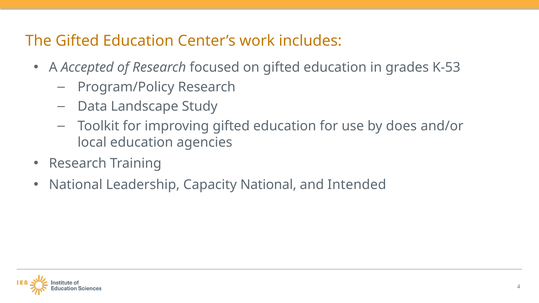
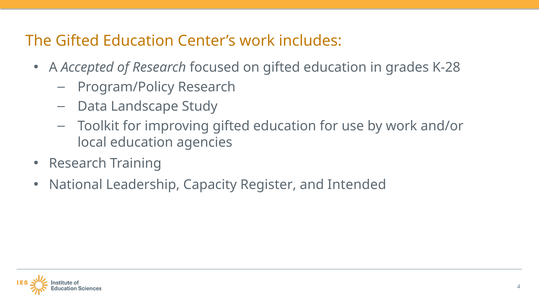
K-53: K-53 -> K-28 (446, 68)
by does: does -> work (402, 126)
Capacity National: National -> Register (268, 185)
